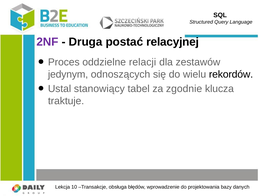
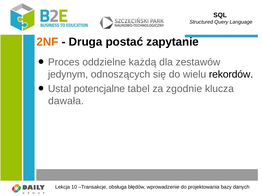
2NF colour: purple -> orange (47, 42)
relacyjnej: relacyjnej -> zapytanie (173, 42)
relacji: relacji -> każdą (143, 62)
stanowiący: stanowiący -> potencjalne (99, 89)
traktuje: traktuje -> dawała (66, 101)
